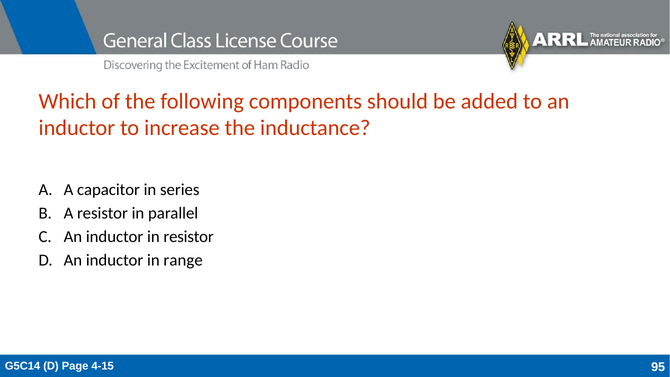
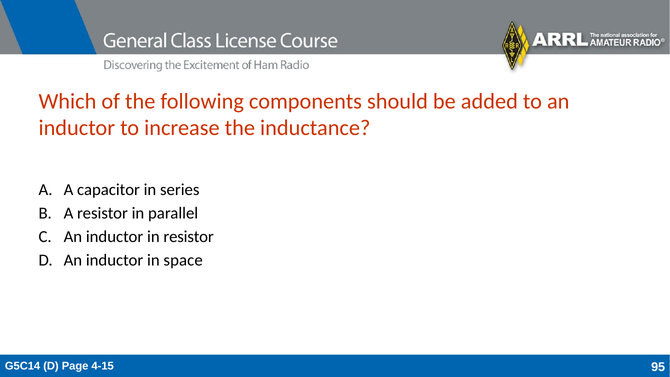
range: range -> space (183, 260)
